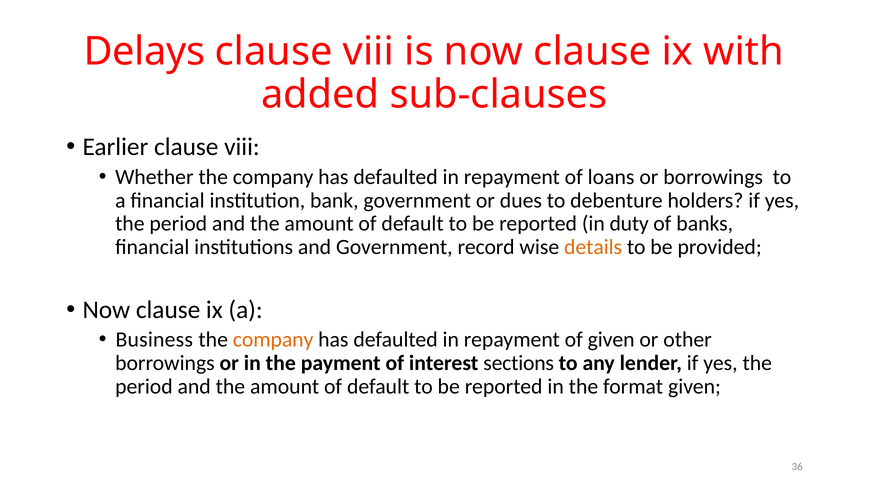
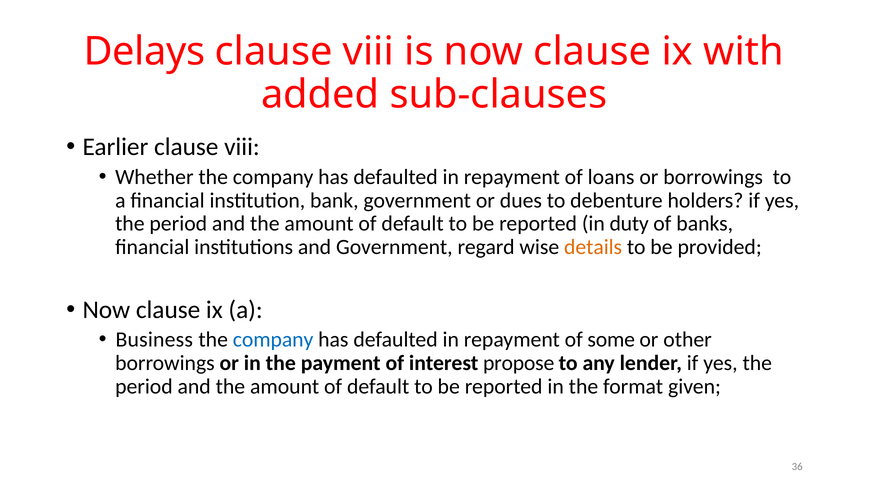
record: record -> regard (486, 247)
company colour: orange -> blue (273, 340)
of given: given -> some (611, 340)
sections: sections -> propose (519, 363)
